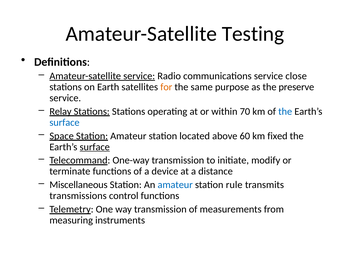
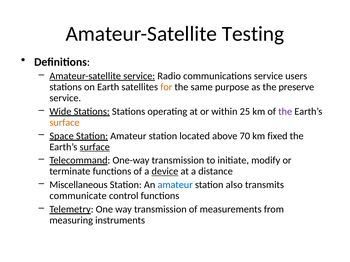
close: close -> users (296, 76)
Relay: Relay -> Wide (60, 112)
70: 70 -> 25 (245, 112)
the colour: blue -> purple (285, 112)
surface colour: blue -> orange (65, 123)
60: 60 -> 70 (245, 136)
device underline: none -> present (165, 172)
rule: rule -> also (234, 185)
transmissions: transmissions -> communicate (78, 196)
